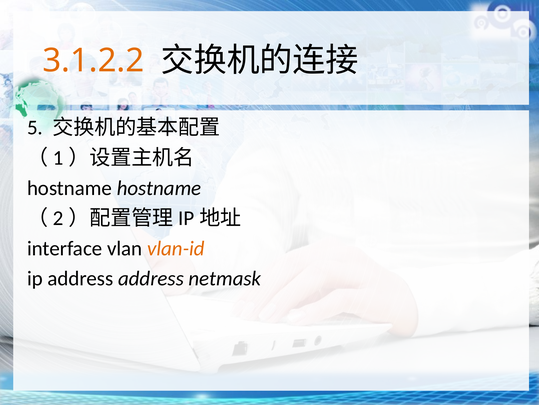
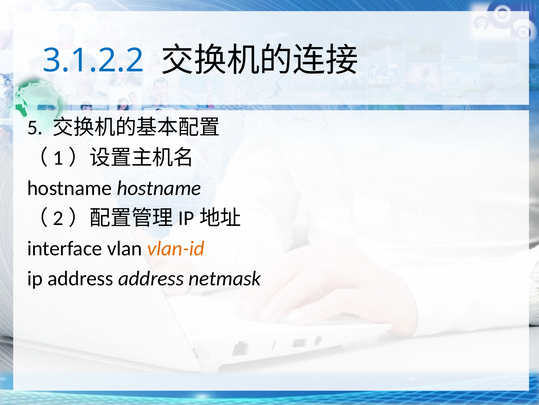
3.1.2.2 colour: orange -> blue (93, 60)
